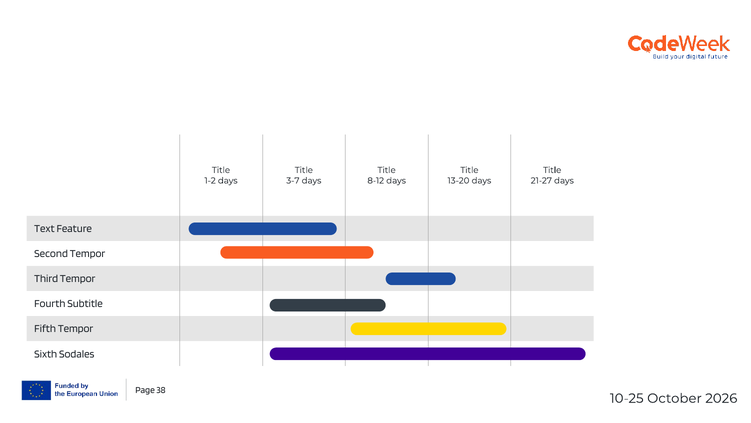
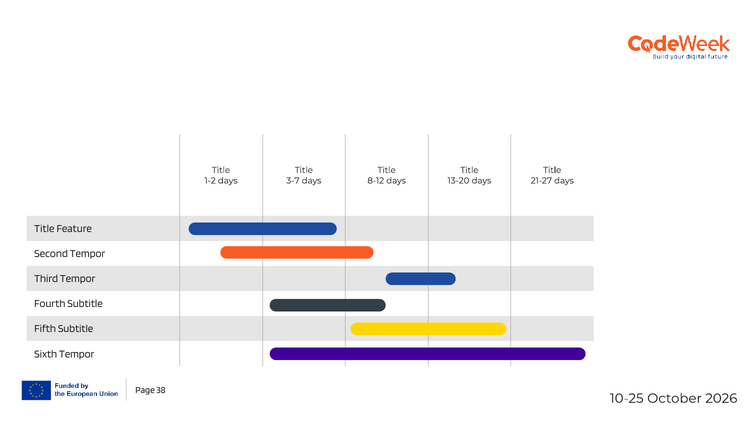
Text: Text -> Title (44, 228)
Fifth Tempor: Tempor -> Subtitle (76, 328)
Sixth Sodales: Sodales -> Tempor (77, 353)
